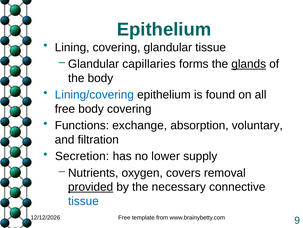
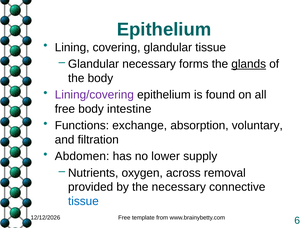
Glandular capillaries: capillaries -> necessary (149, 64)
Lining/covering colour: blue -> purple (94, 94)
body covering: covering -> intestine (129, 109)
Secretion: Secretion -> Abdomen (82, 156)
covers: covers -> across (183, 172)
provided underline: present -> none (91, 186)
9: 9 -> 6 (297, 220)
